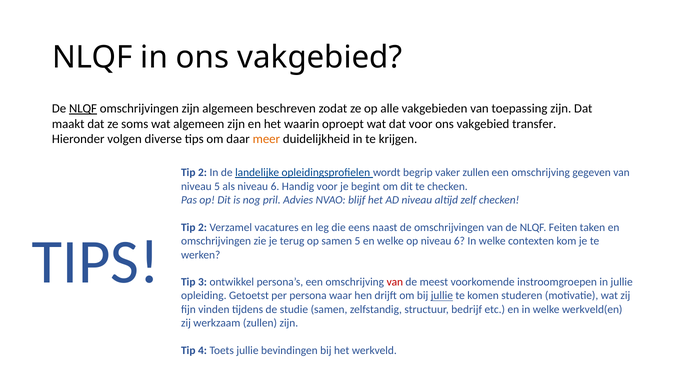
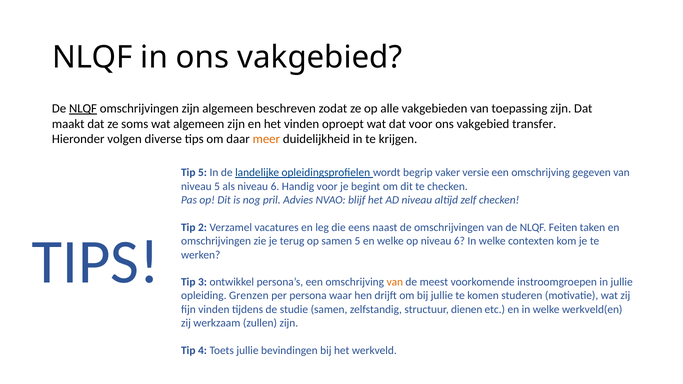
het waarin: waarin -> vinden (302, 124)
2: 2 -> 5 (202, 173)
vaker zullen: zullen -> versie (476, 173)
van colour: red -> orange (395, 282)
Getoetst: Getoetst -> Grenzen (249, 296)
jullie underline: present -> none (442, 296)
bedrijf: bedrijf -> dienen (467, 310)
